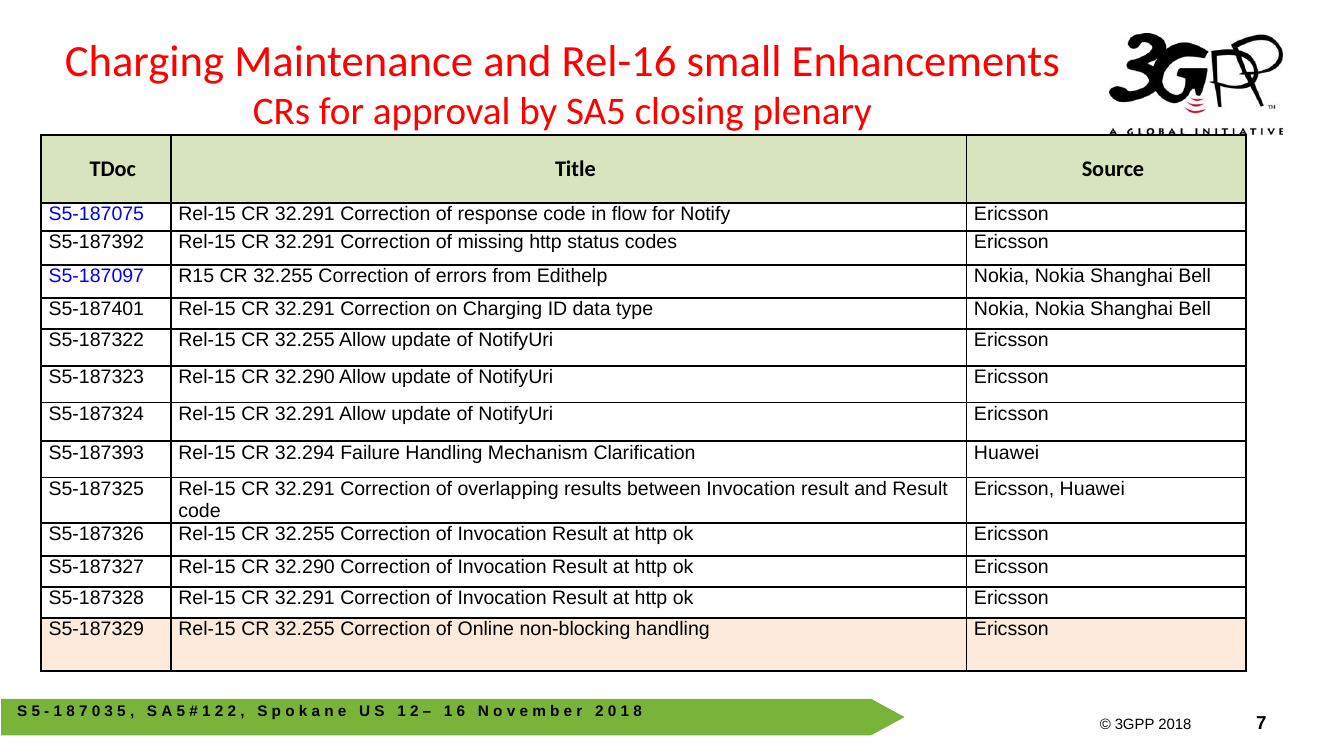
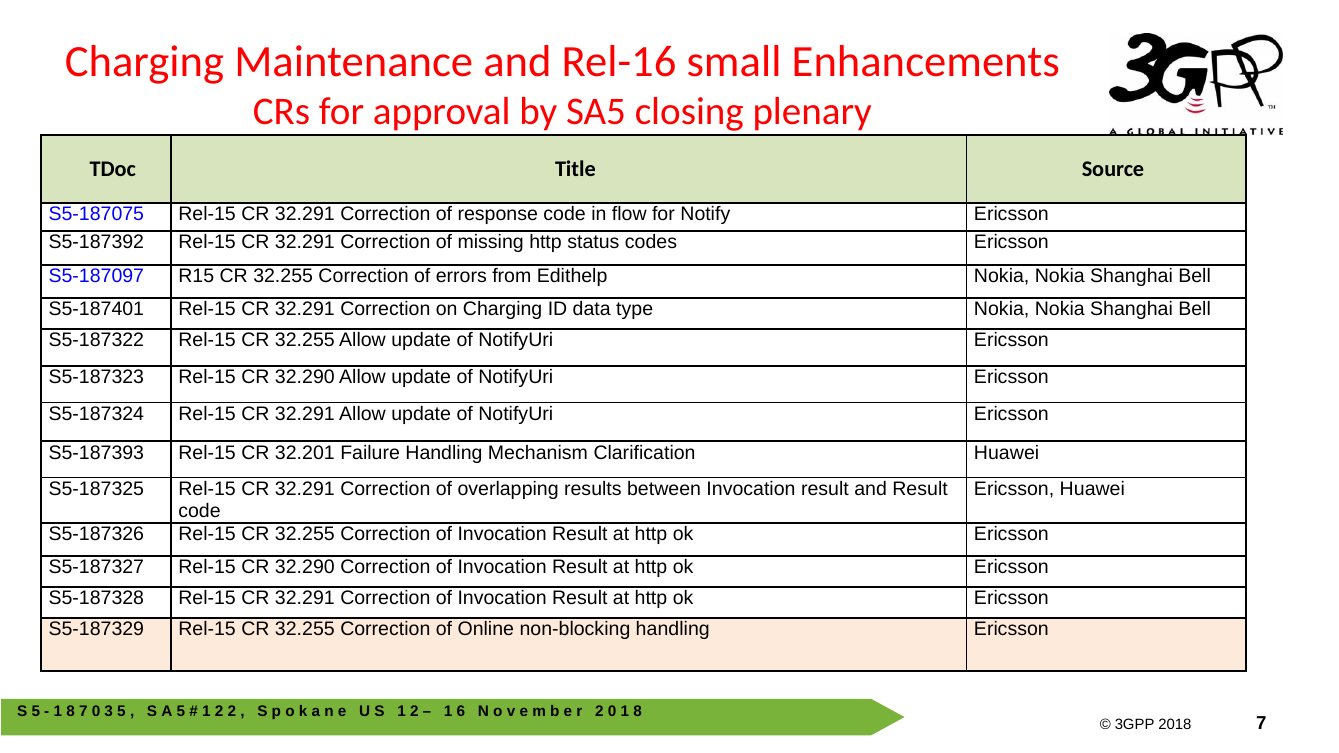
32.294: 32.294 -> 32.201 (305, 453)
